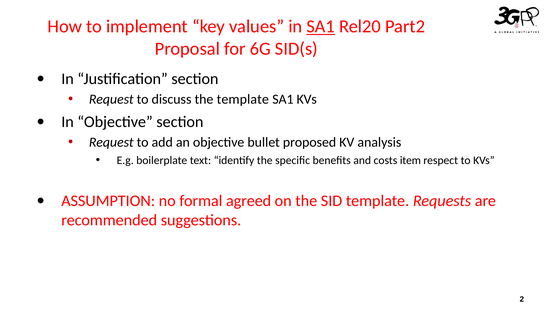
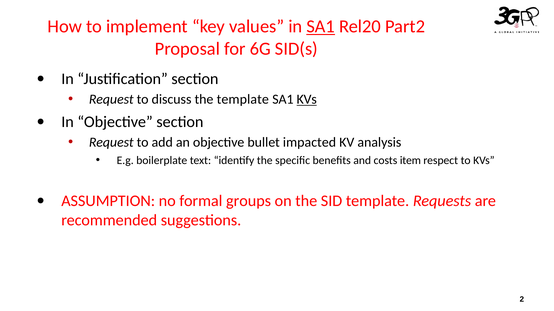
KVs underline: none -> present (307, 100)
proposed: proposed -> impacted (309, 143)
agreed: agreed -> groups (249, 201)
